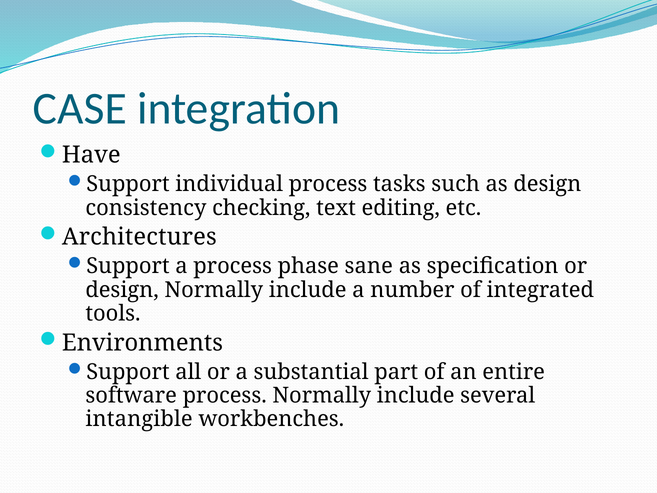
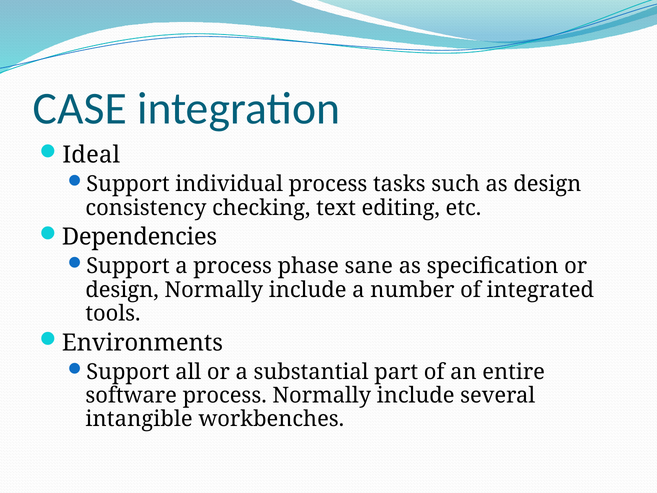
Have: Have -> Ideal (91, 155)
Architectures: Architectures -> Dependencies (140, 237)
